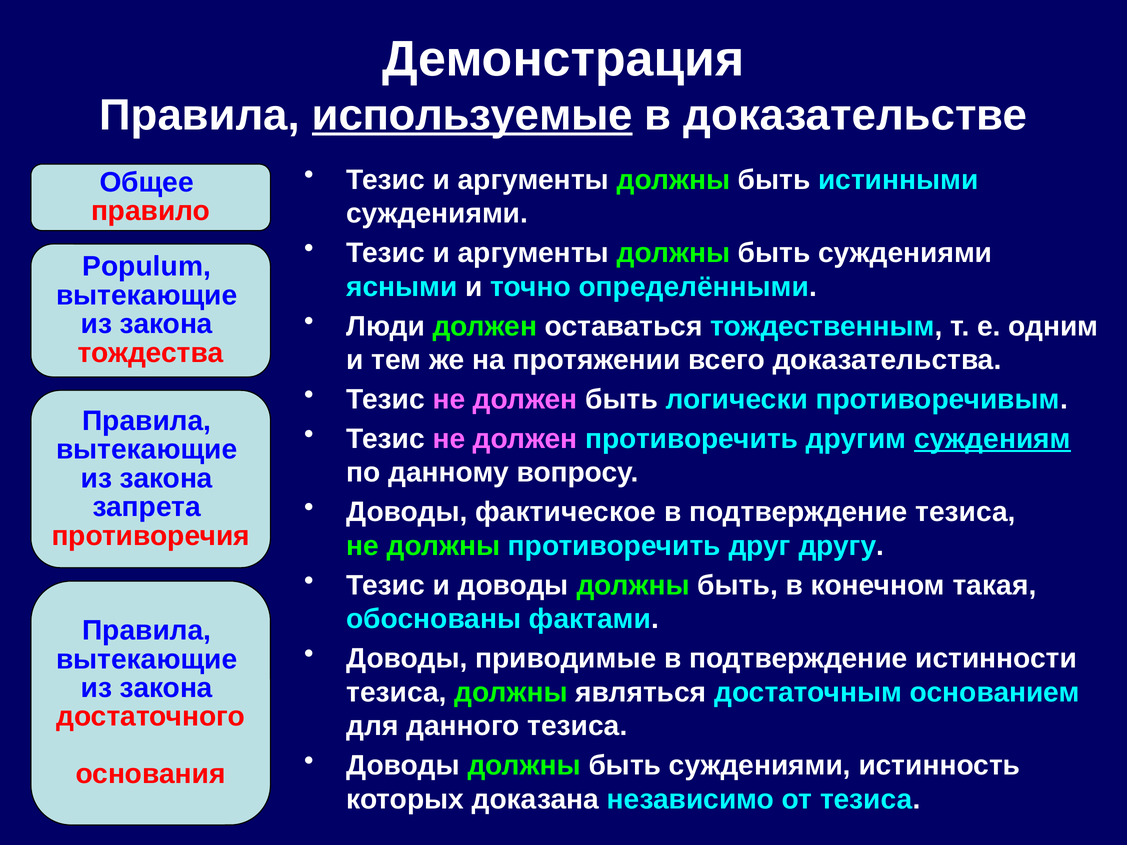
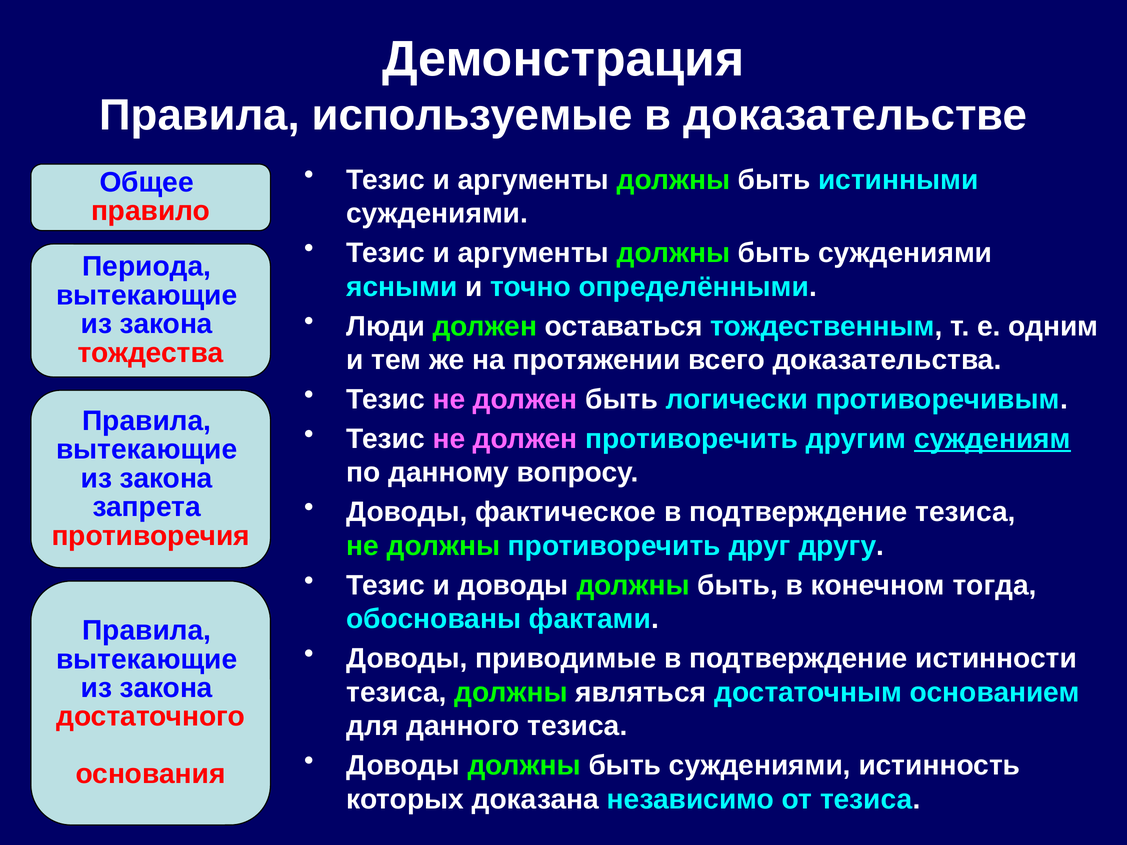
используемые underline: present -> none (472, 115)
Populum: Populum -> Периода (147, 267)
такая: такая -> тогда (995, 586)
